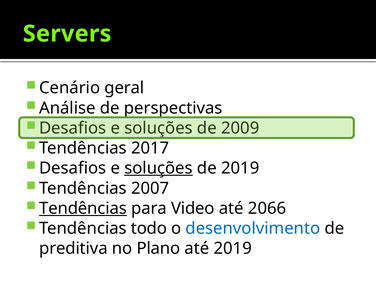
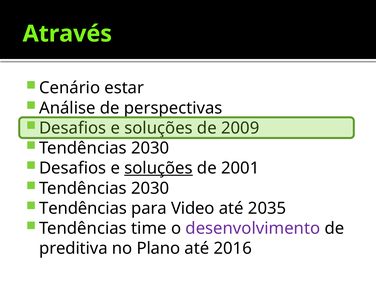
Servers: Servers -> Através (67, 34)
geral: geral -> estar (124, 88)
2017: 2017 -> 2030 (150, 148)
de 2019: 2019 -> 2001 (240, 168)
2007: 2007 -> 2030 (150, 188)
Tendências underline: present -> none (83, 208)
2066: 2066 -> 2035 (267, 208)
todo: todo -> time (149, 228)
desenvolvimento colour: blue -> purple (253, 228)
até 2019: 2019 -> 2016 (233, 248)
